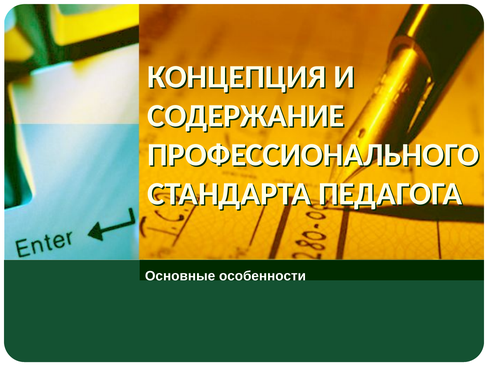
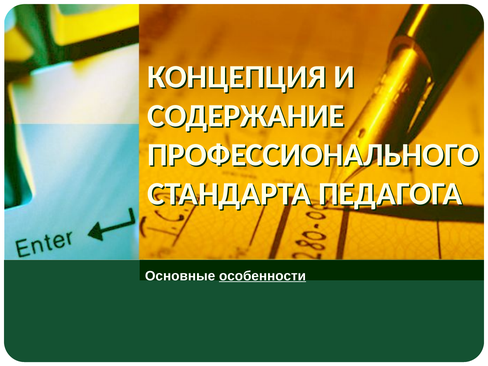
особенности underline: none -> present (263, 276)
